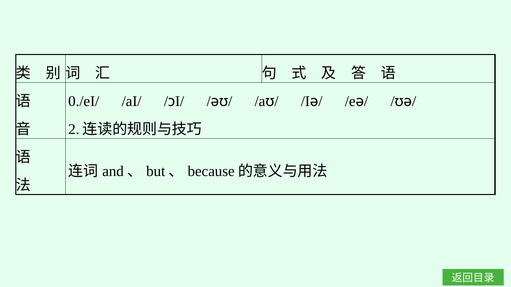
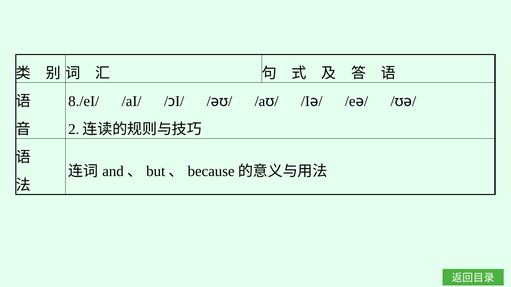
0./eI/: 0./eI/ -> 8./eI/ (84, 101)
